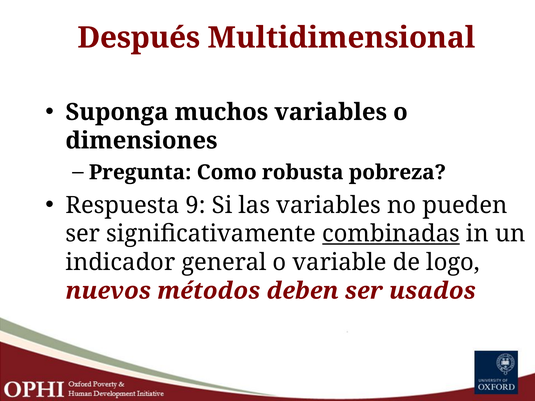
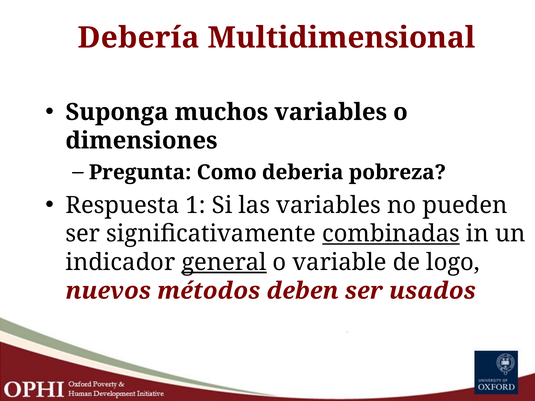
Después: Después -> Debería (138, 38)
robusta: robusta -> deberia (303, 172)
9: 9 -> 1 (196, 205)
general underline: none -> present (224, 262)
